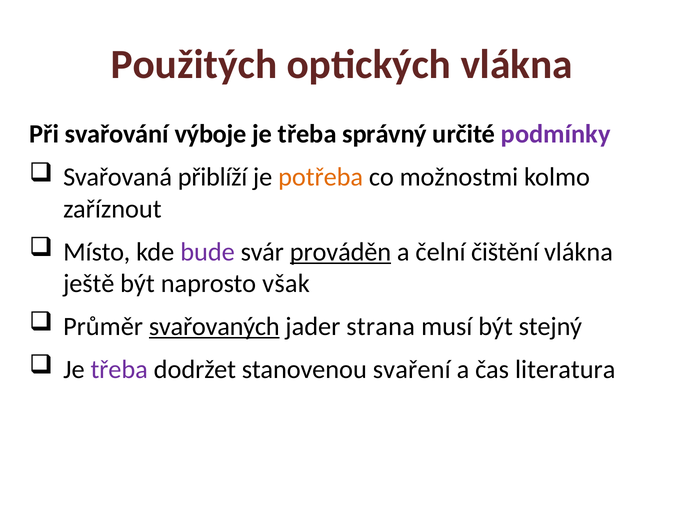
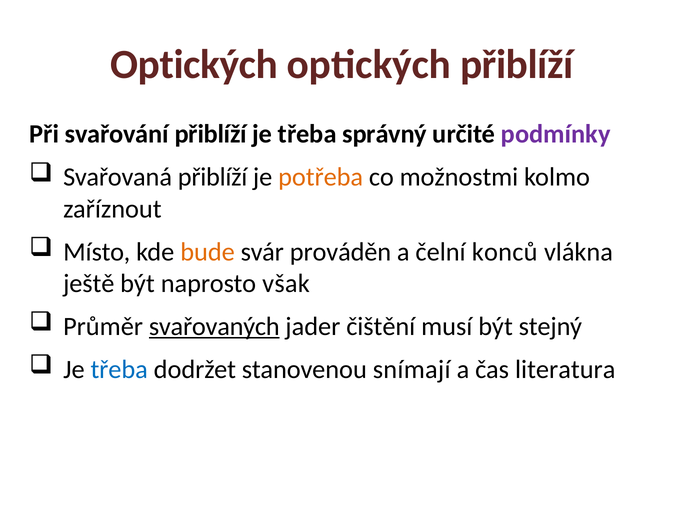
Použitých: Použitých -> Optických (194, 64)
optických vlákna: vlákna -> přiblíží (517, 64)
svařování výboje: výboje -> přiblíží (211, 134)
bude colour: purple -> orange (208, 252)
prováděn underline: present -> none (341, 252)
čištění: čištění -> konců (505, 252)
strana: strana -> čištění (381, 326)
třeba colour: purple -> blue (119, 369)
svaření: svaření -> snímají (412, 369)
